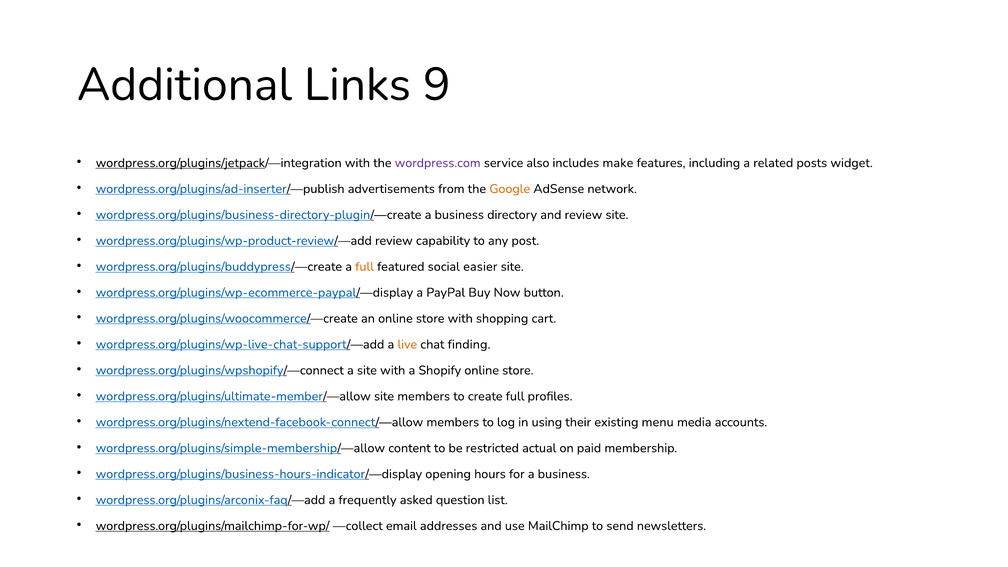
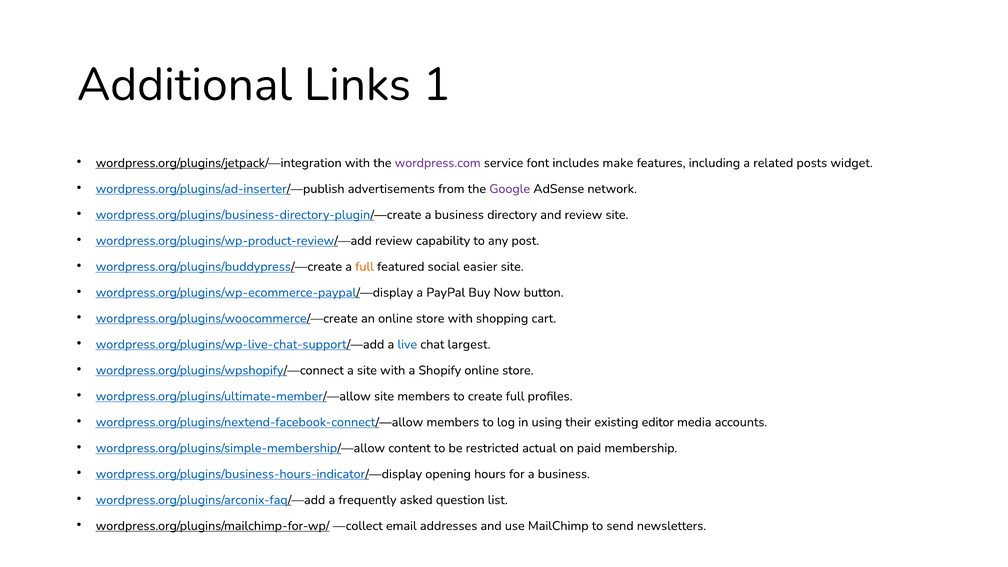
9: 9 -> 1 (437, 85)
also: also -> font (538, 163)
Google colour: orange -> purple (510, 189)
live colour: orange -> blue (407, 344)
finding: finding -> largest (469, 344)
menu: menu -> editor (658, 422)
